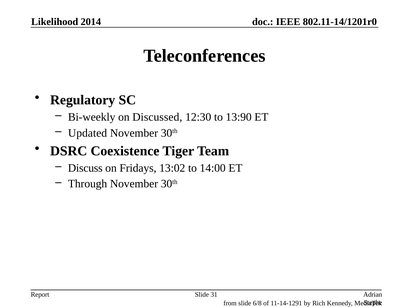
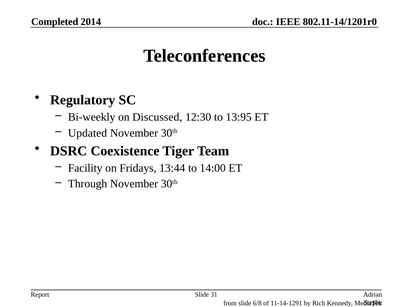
Likelihood: Likelihood -> Completed (55, 22)
13:90: 13:90 -> 13:95 (239, 117)
Discuss: Discuss -> Facility (85, 168)
13:02: 13:02 -> 13:44 (172, 168)
